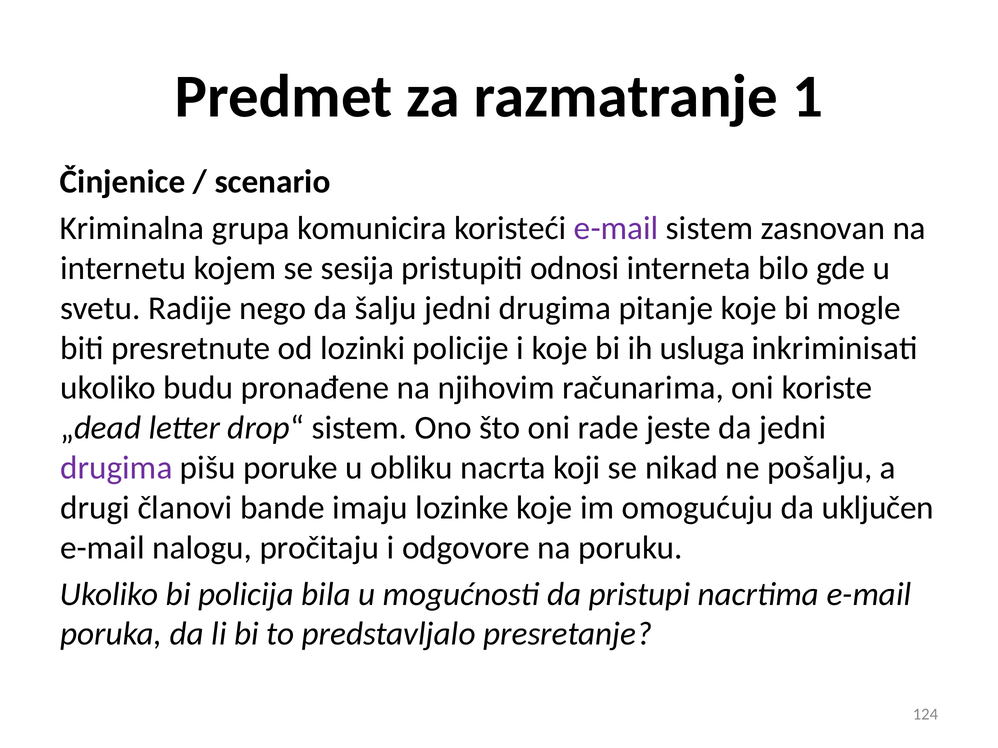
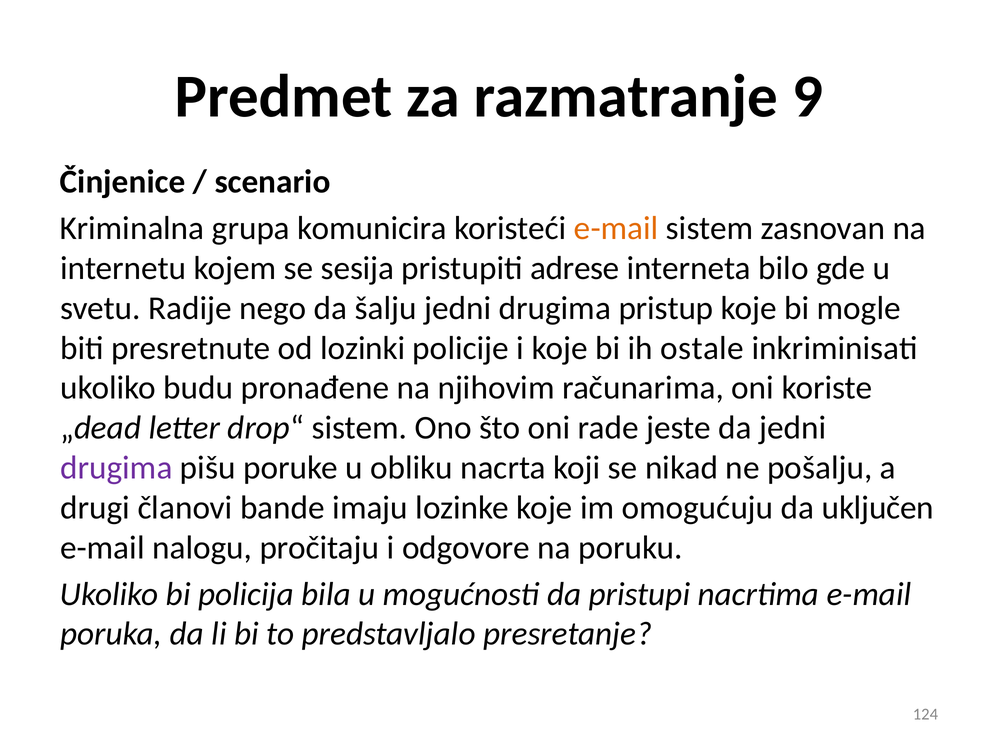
1: 1 -> 9 (808, 97)
e-mail colour: purple -> orange (616, 229)
odnosi: odnosi -> adrese (575, 268)
pitanje: pitanje -> pristup (666, 308)
usluga: usluga -> ostale (702, 348)
